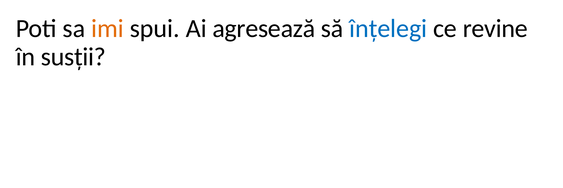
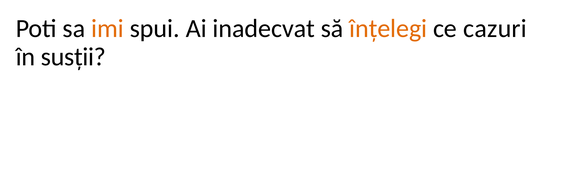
agresează: agresează -> inadecvat (264, 29)
înțelegi colour: blue -> orange (388, 29)
revine: revine -> cazuri (495, 29)
